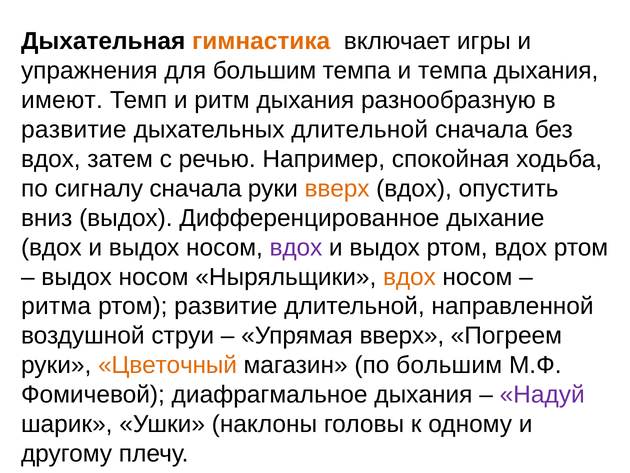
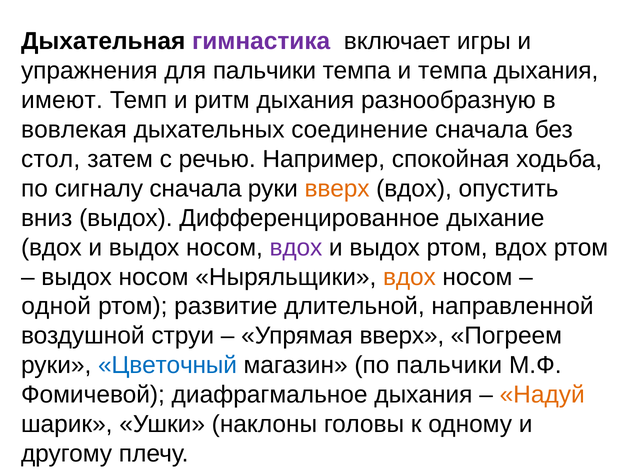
гимнастика colour: orange -> purple (261, 41)
для большим: большим -> пальчики (265, 71)
развитие: развитие -> вовлекая (74, 130)
дыхательных длительной: длительной -> соединение (360, 130)
вдох: вдох -> стол (51, 159)
ритма: ритма -> одной (56, 306)
Цветочный colour: orange -> blue (167, 365)
по большим: большим -> пальчики (449, 365)
Надуй colour: purple -> orange (542, 394)
